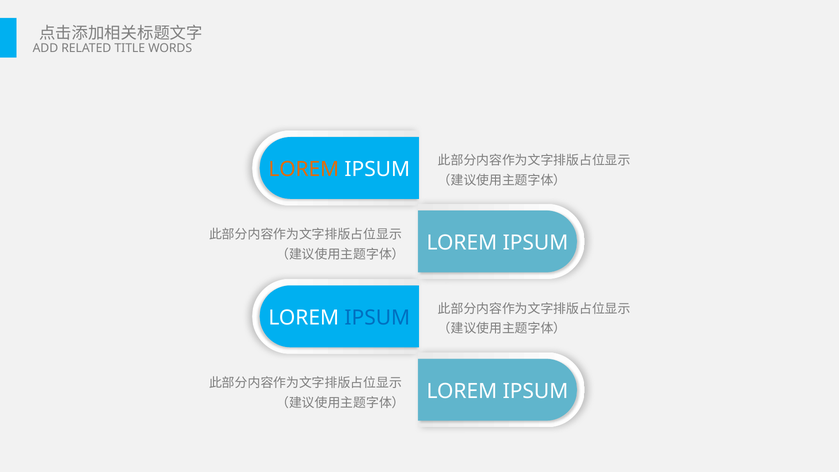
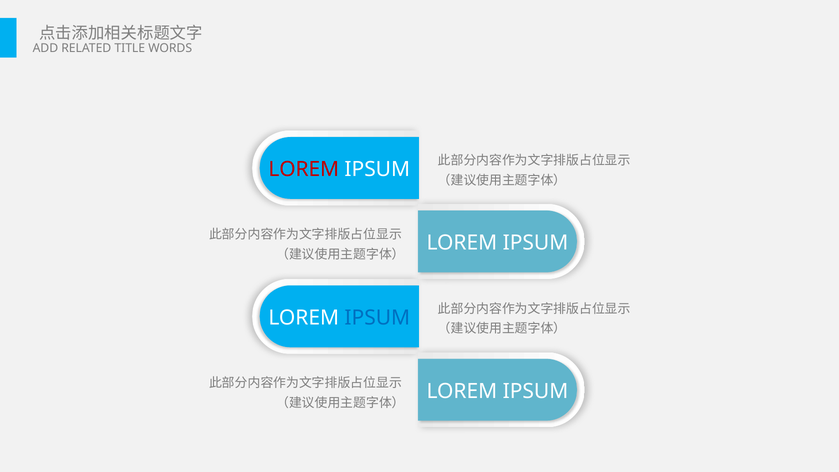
LOREM colour: orange -> red (304, 169)
